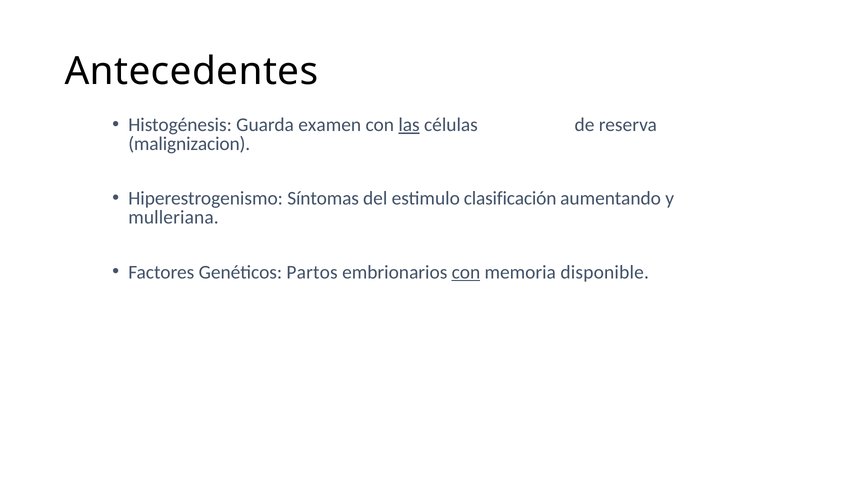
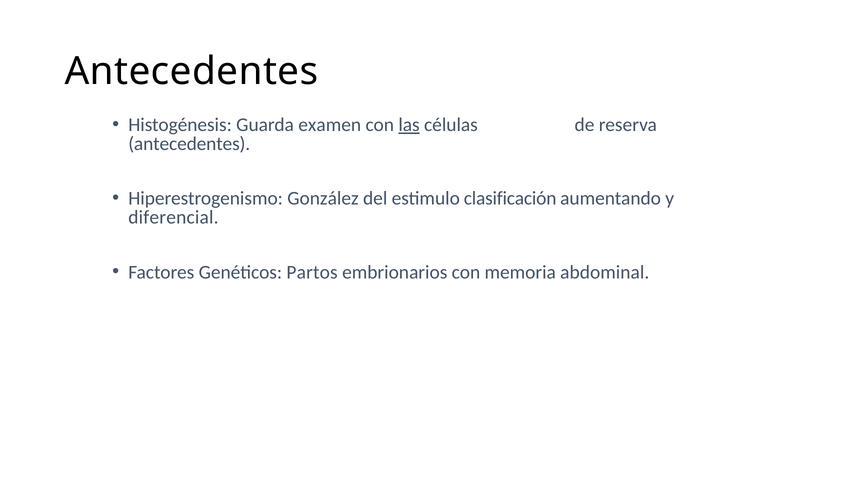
malignizacion: malignizacion -> antecedentes (189, 144)
Síntomas: Síntomas -> González (323, 199)
mulleriana: mulleriana -> diferencial (173, 217)
con underline: present -> none (466, 272)
disponible: disponible -> abdominal (605, 272)
